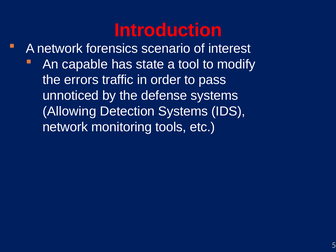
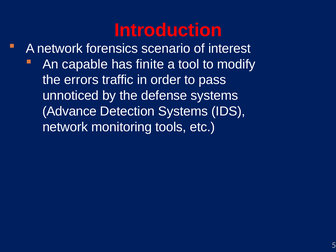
state: state -> finite (150, 64)
Allowing: Allowing -> Advance (70, 111)
